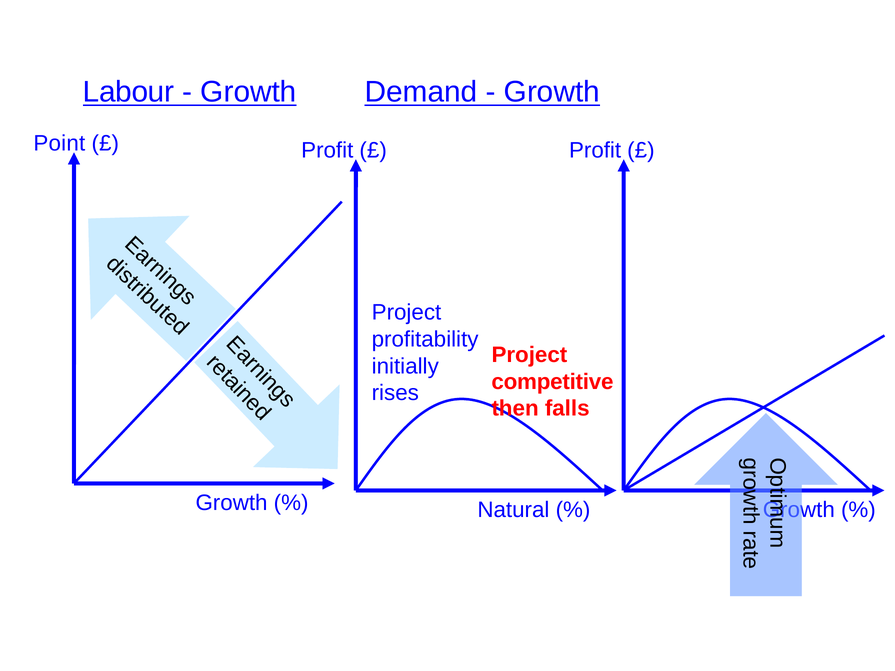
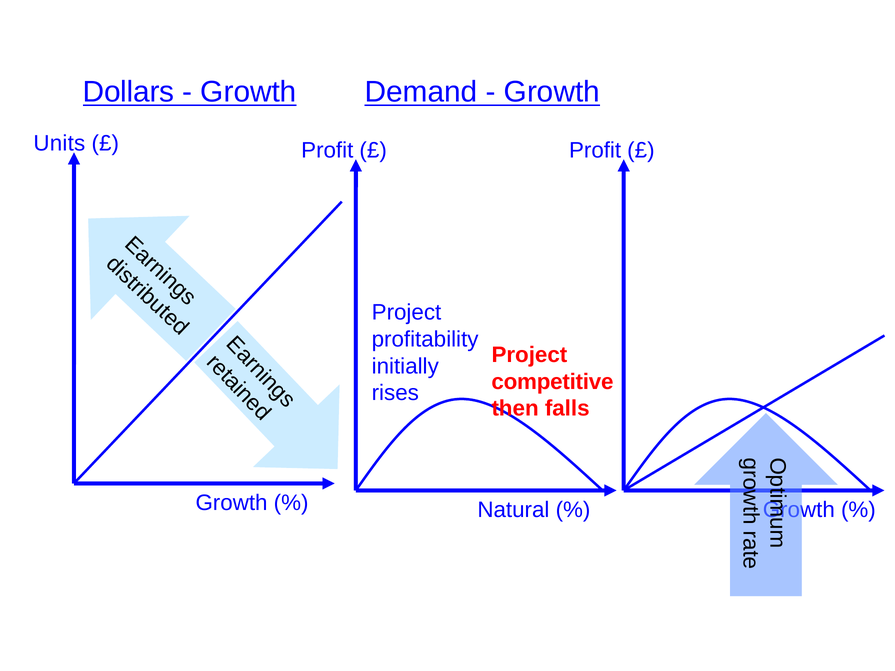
Labour: Labour -> Dollars (128, 92)
Point: Point -> Units (59, 144)
